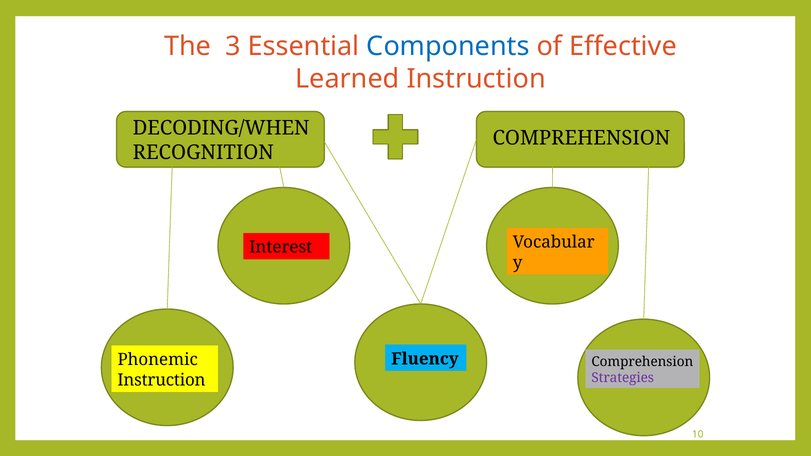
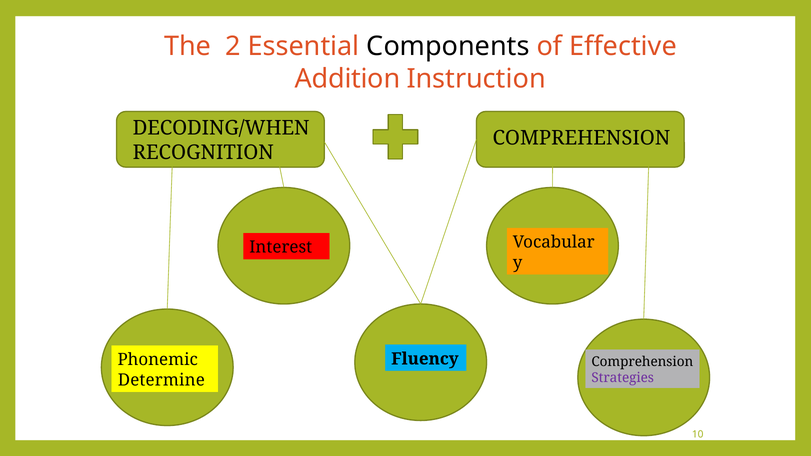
3: 3 -> 2 (233, 46)
Components colour: blue -> black (448, 46)
Learned: Learned -> Addition (348, 79)
Instruction: Instruction -> Determine (161, 380)
